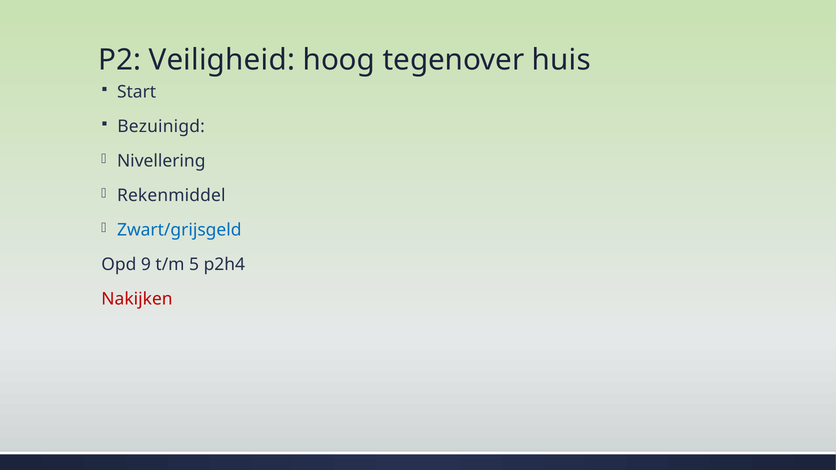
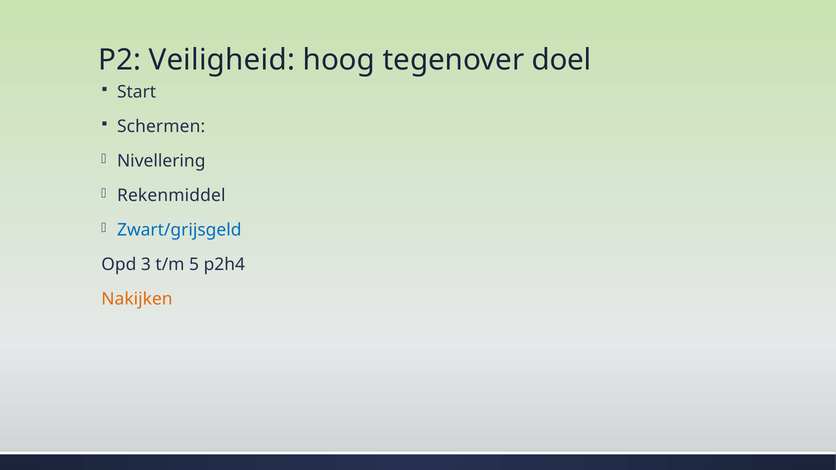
huis: huis -> doel (562, 60)
Bezuinigd: Bezuinigd -> Schermen (161, 126)
9: 9 -> 3 (146, 264)
Nakijken colour: red -> orange (137, 299)
